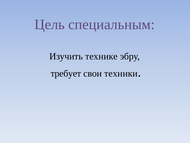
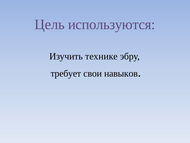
специальным: специальным -> используются (112, 24)
техники: техники -> навыков (121, 73)
